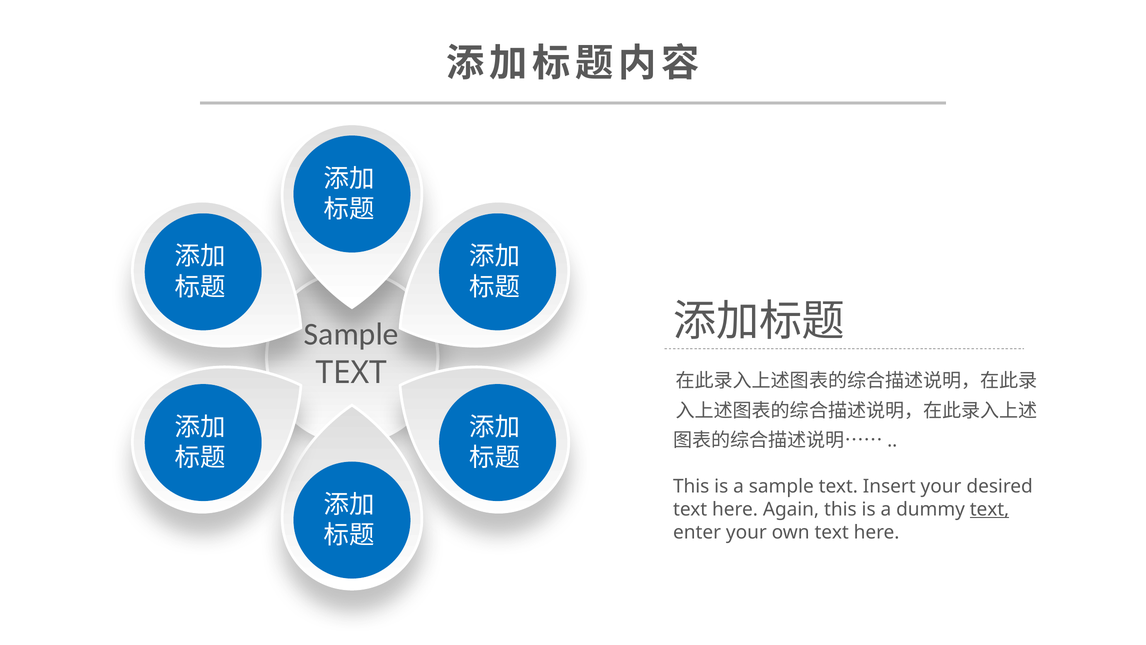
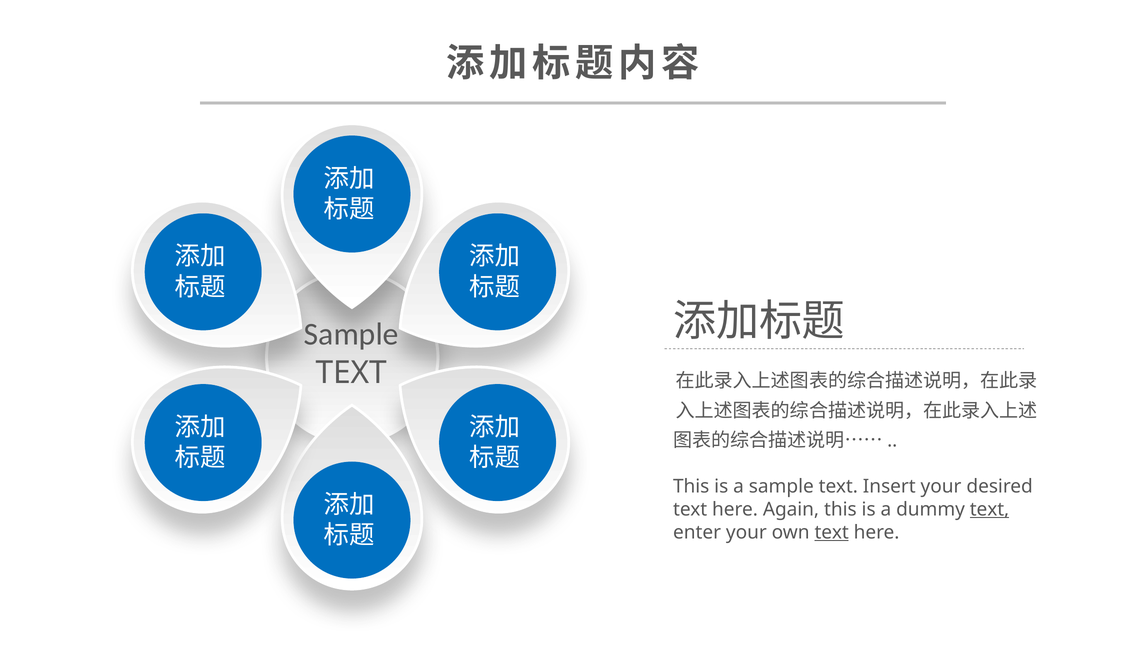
text underline: none -> present (832, 532)
